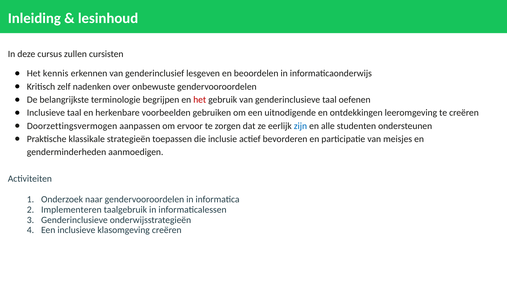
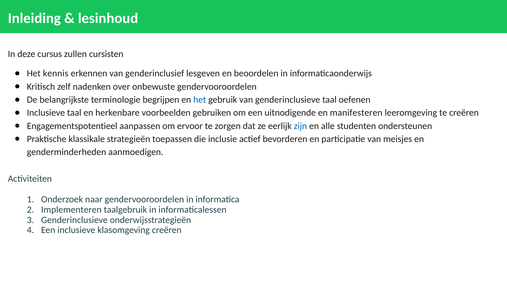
het colour: red -> blue (200, 100)
ontdekkingen: ontdekkingen -> manifesteren (356, 113)
Doorzettingsvermogen: Doorzettingsvermogen -> Engagementspotentieel (72, 126)
